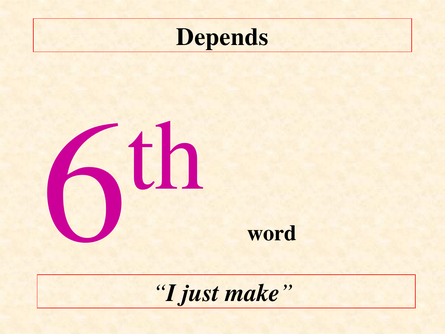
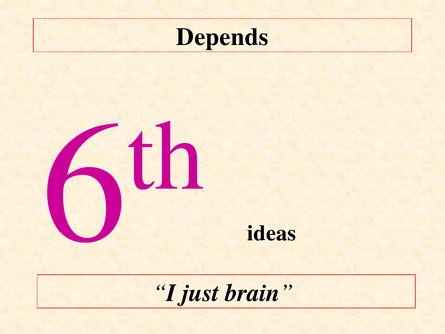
word: word -> ideas (272, 233)
make: make -> brain (253, 293)
